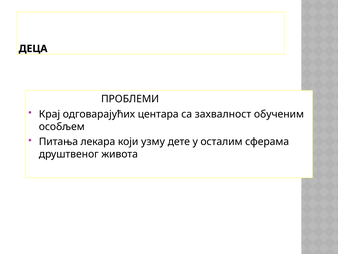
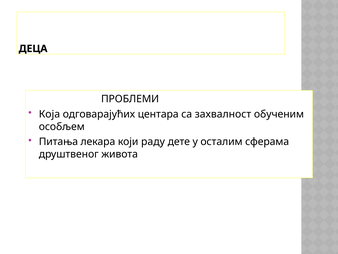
Крај: Крај -> Која (49, 114)
узму: узму -> раду (153, 142)
